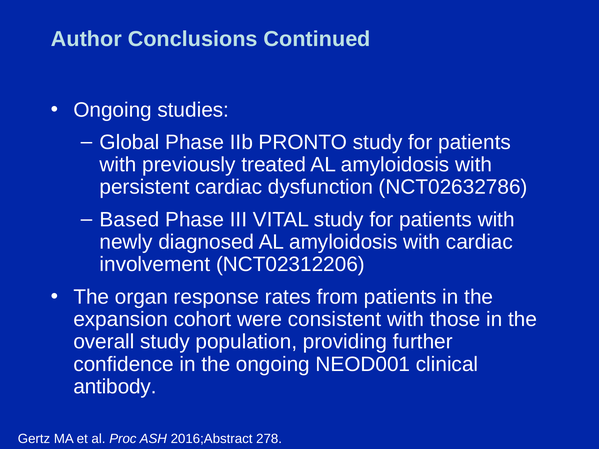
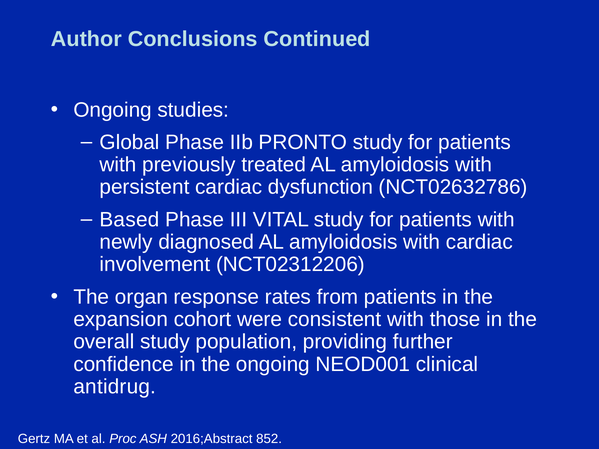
antibody: antibody -> antidrug (115, 387)
278: 278 -> 852 (269, 439)
